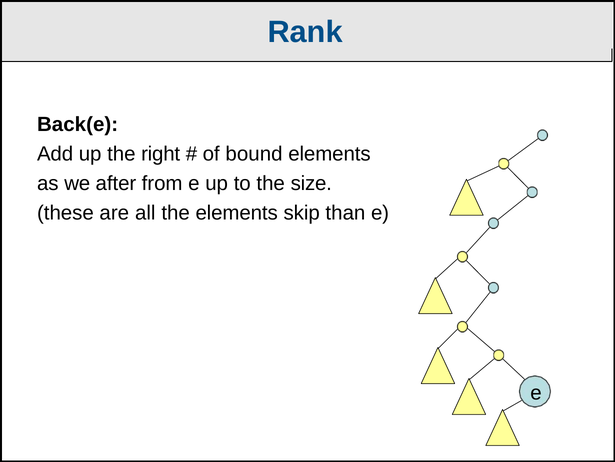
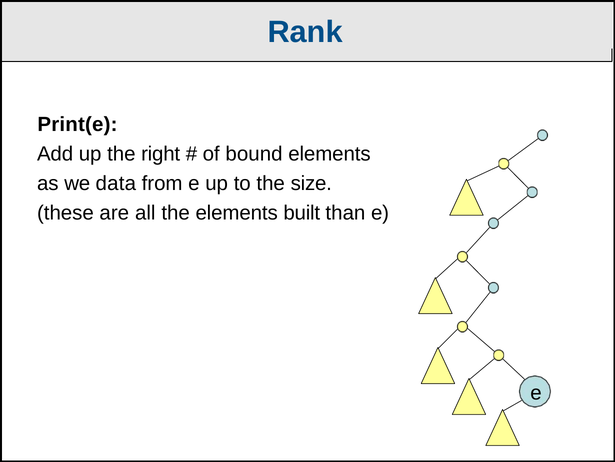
Back(e: Back(e -> Print(e (78, 124)
after: after -> data (116, 183)
skip: skip -> built (302, 213)
